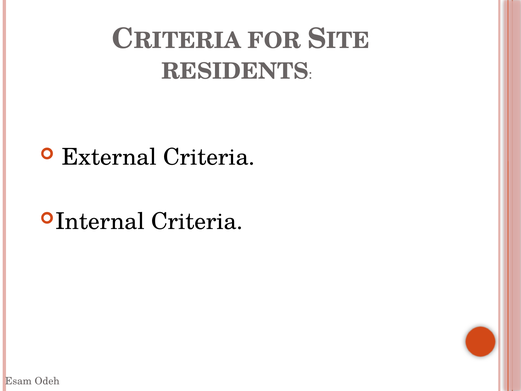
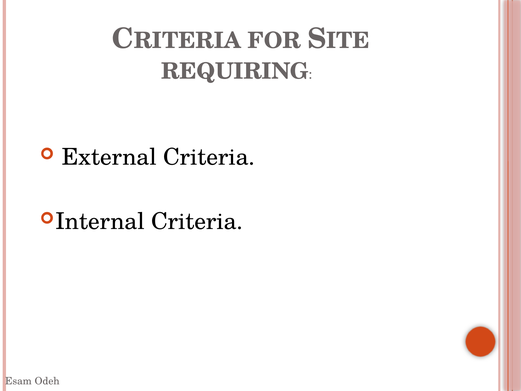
RESIDENTS: RESIDENTS -> REQUIRING (235, 71)
